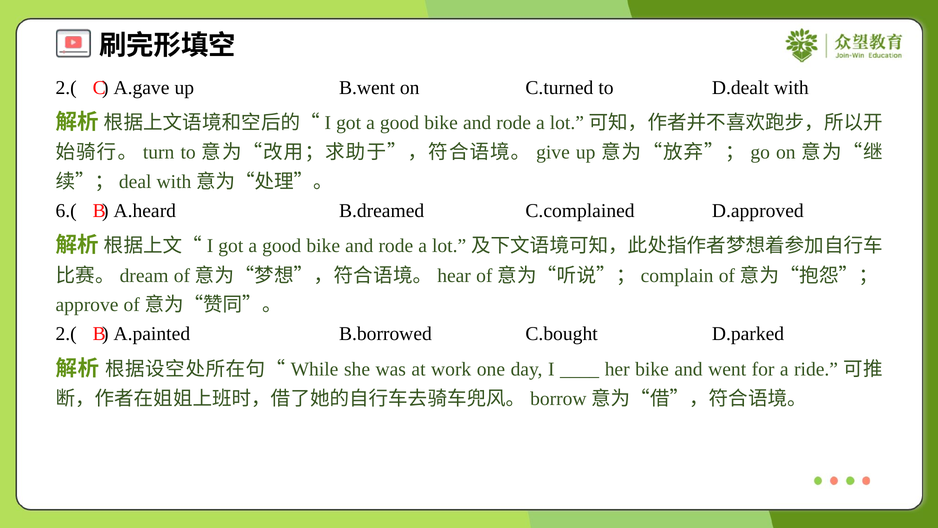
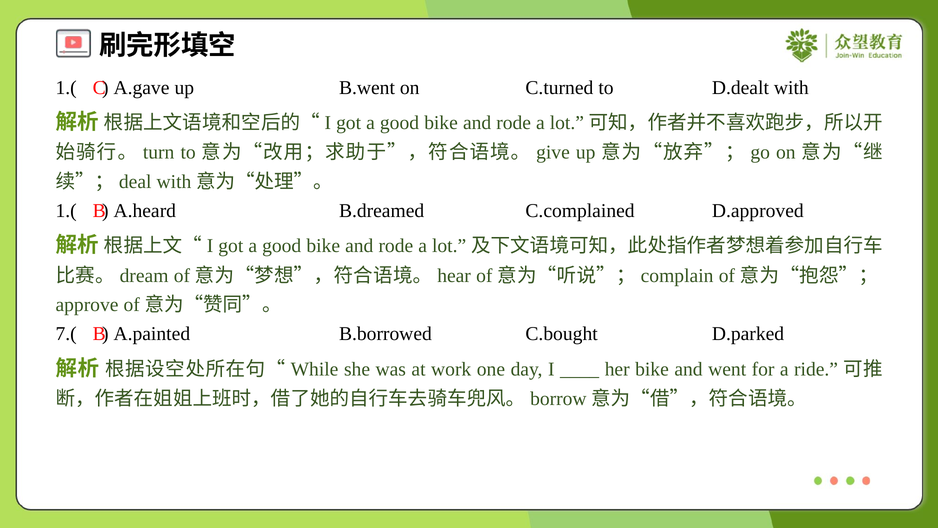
2.(: 2.( -> 1.( (66, 88)
6.(: 6.( -> 1.( (66, 211)
2.(: 2.( -> 7.( (66, 334)
